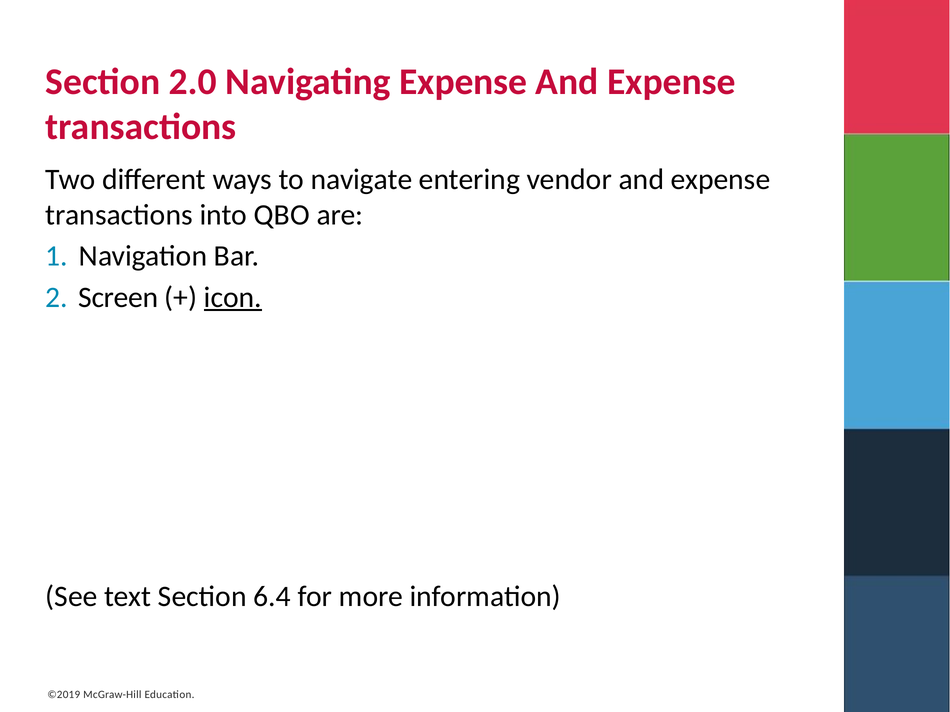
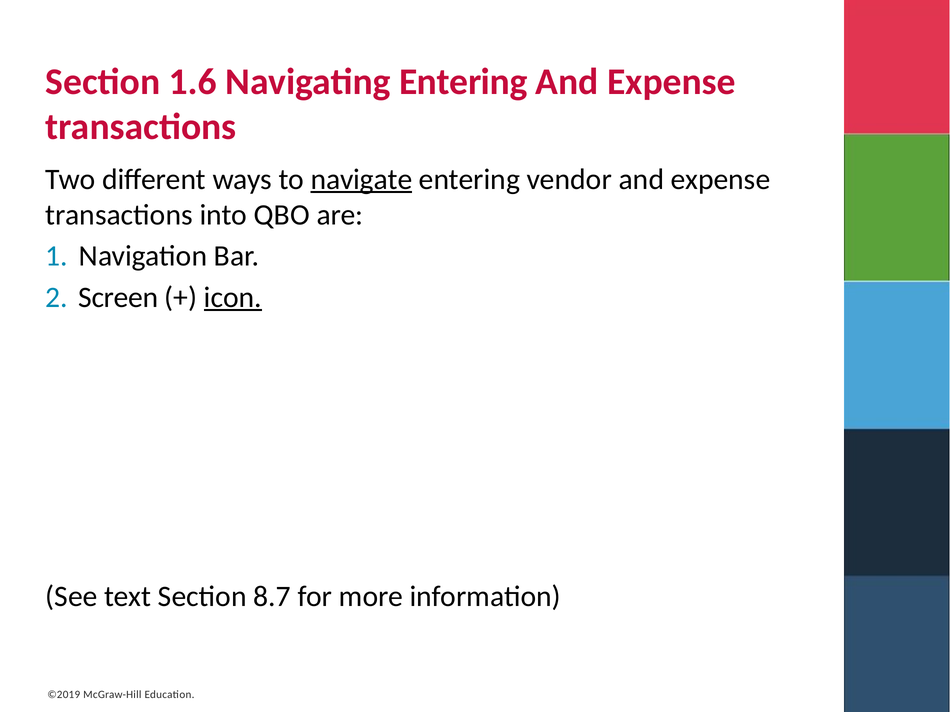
2.0: 2.0 -> 1.6 (193, 82)
Navigating Expense: Expense -> Entering (463, 82)
navigate underline: none -> present (361, 179)
6.4: 6.4 -> 8.7 (272, 597)
